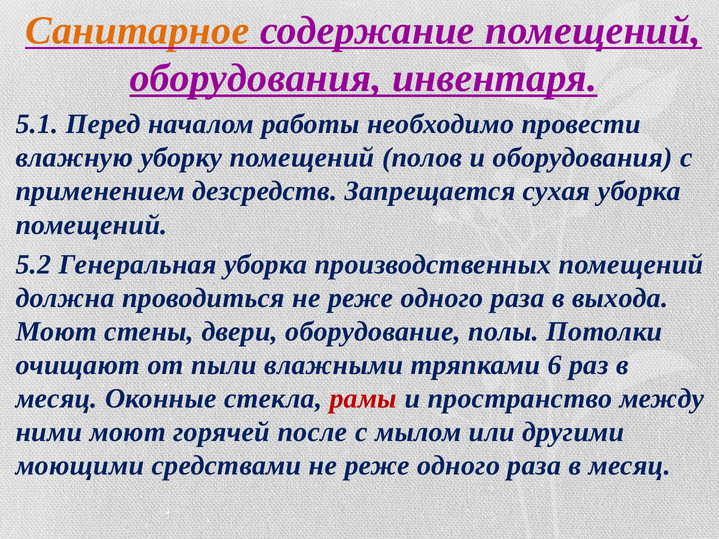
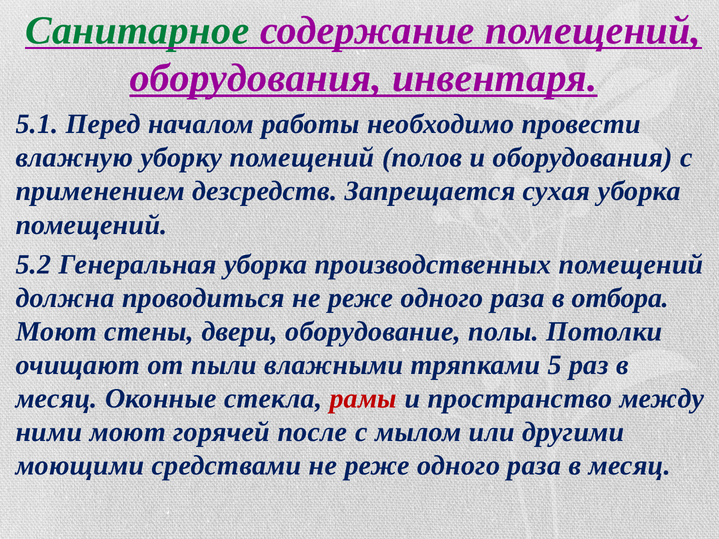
Санитарное colour: orange -> green (137, 30)
выхода: выхода -> отбора (620, 298)
6: 6 -> 5 (555, 365)
